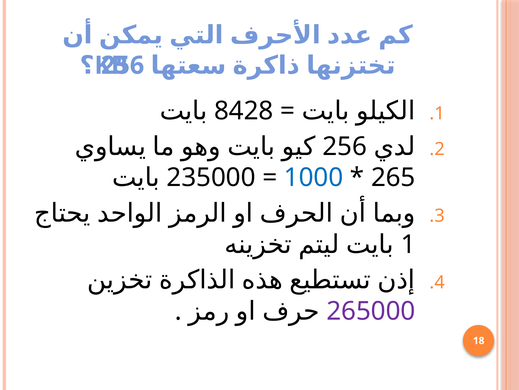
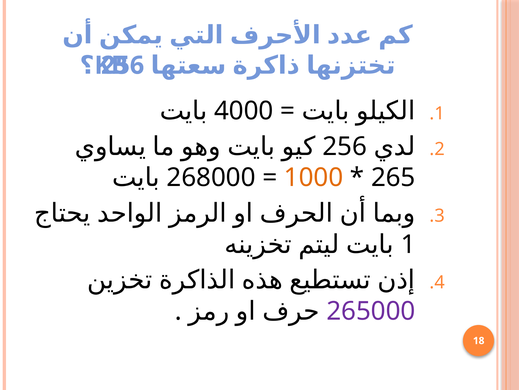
8428: 8428 -> 4000 (244, 111)
235000: 235000 -> 268000 (211, 177)
1000 colour: blue -> orange (314, 177)
